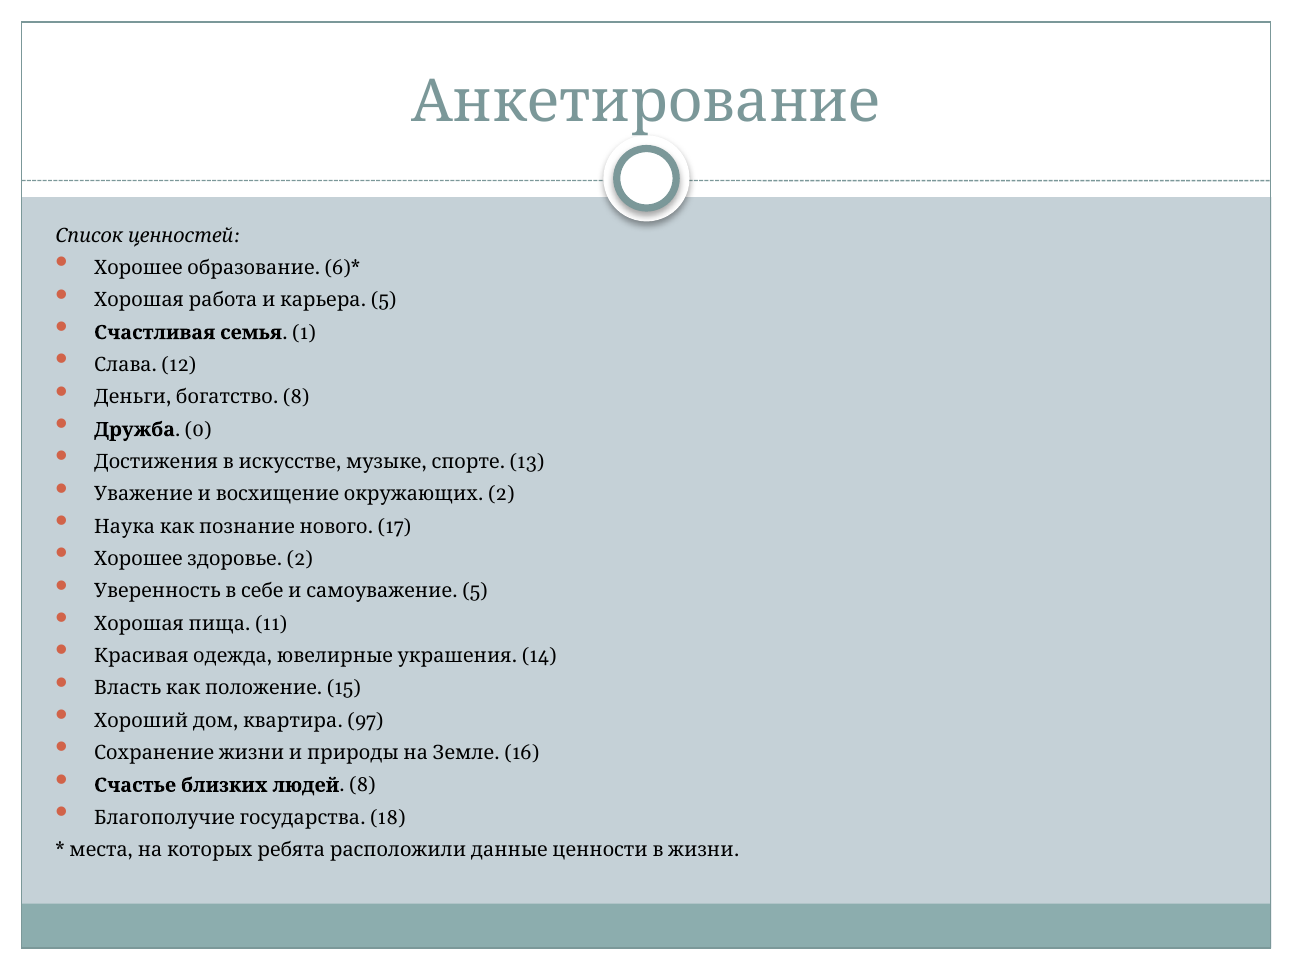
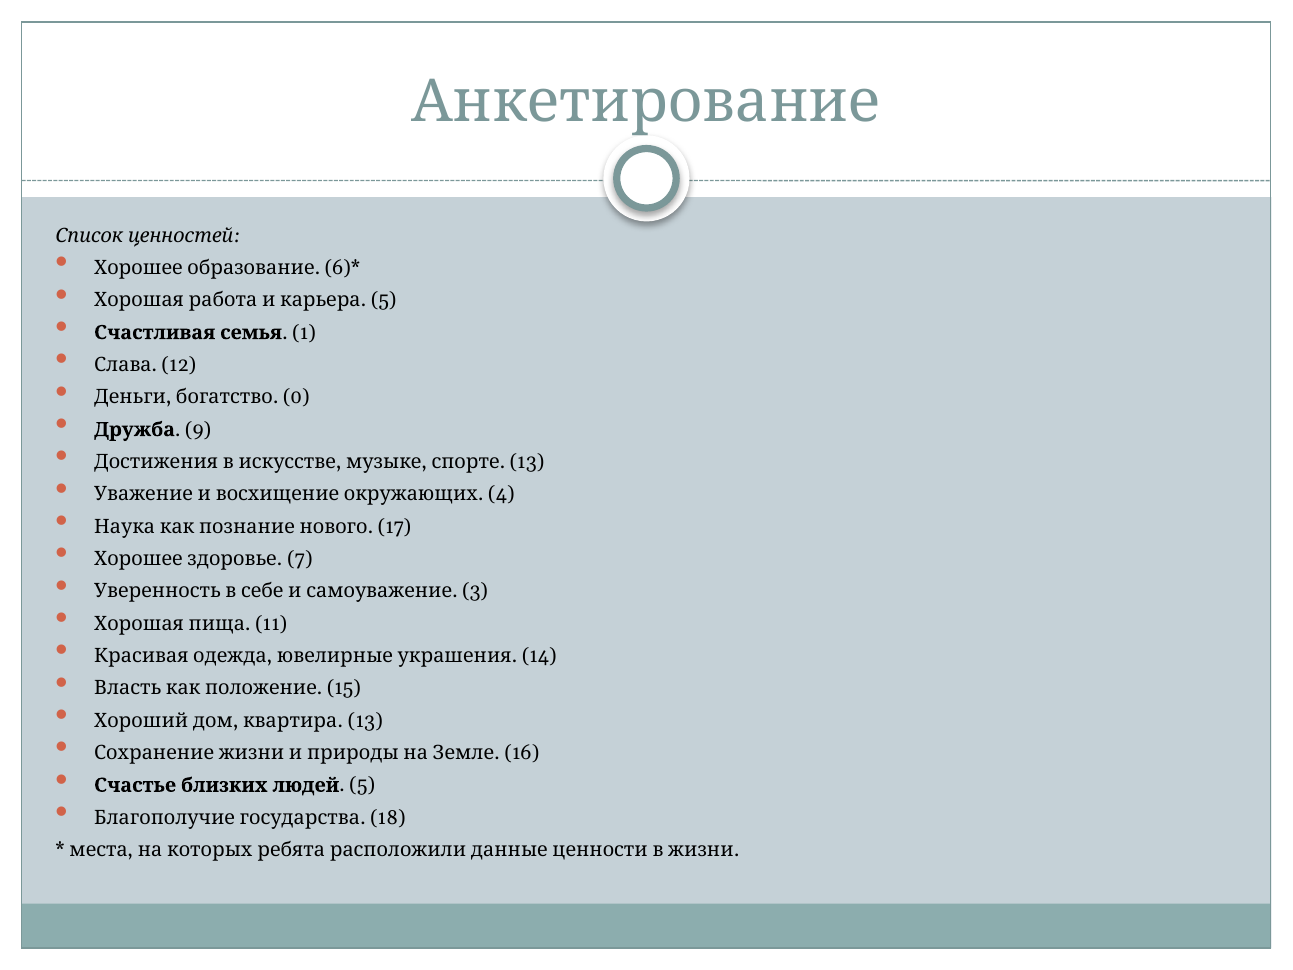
8: 8 -> 0 (296, 397)
0: 0 -> 9 (198, 429)
2: 2 -> 4 (501, 494)
2: 2 -> 7 (300, 559)
5: 5 -> 3 (475, 591)
97: 97 -> 13 (365, 720)
людей 8: 8 -> 5 (362, 785)
